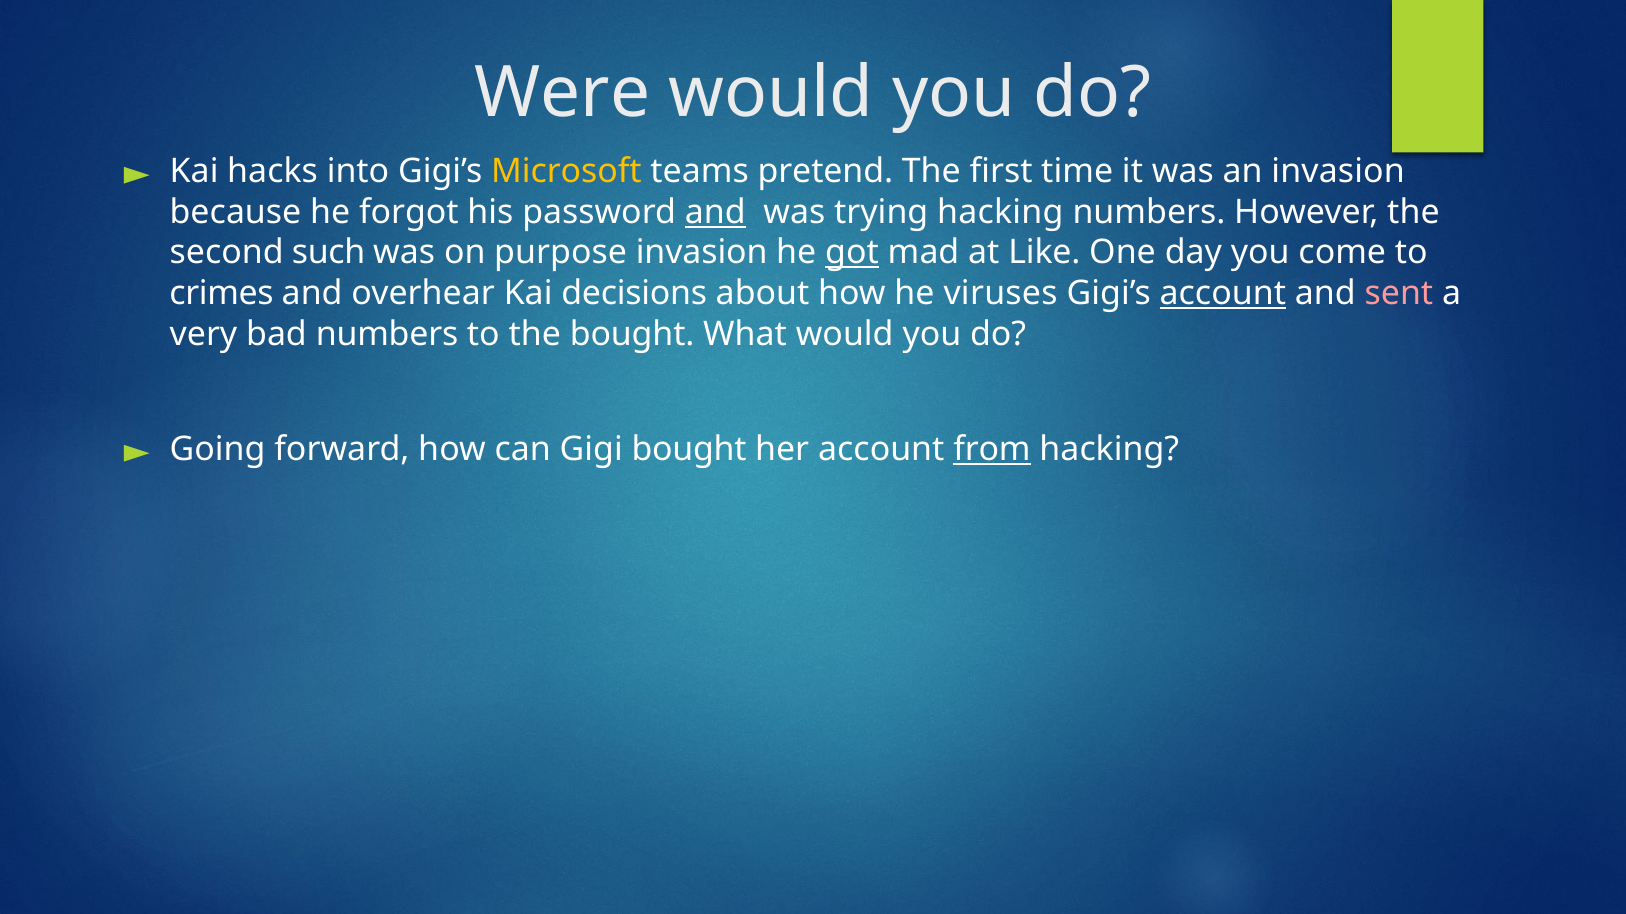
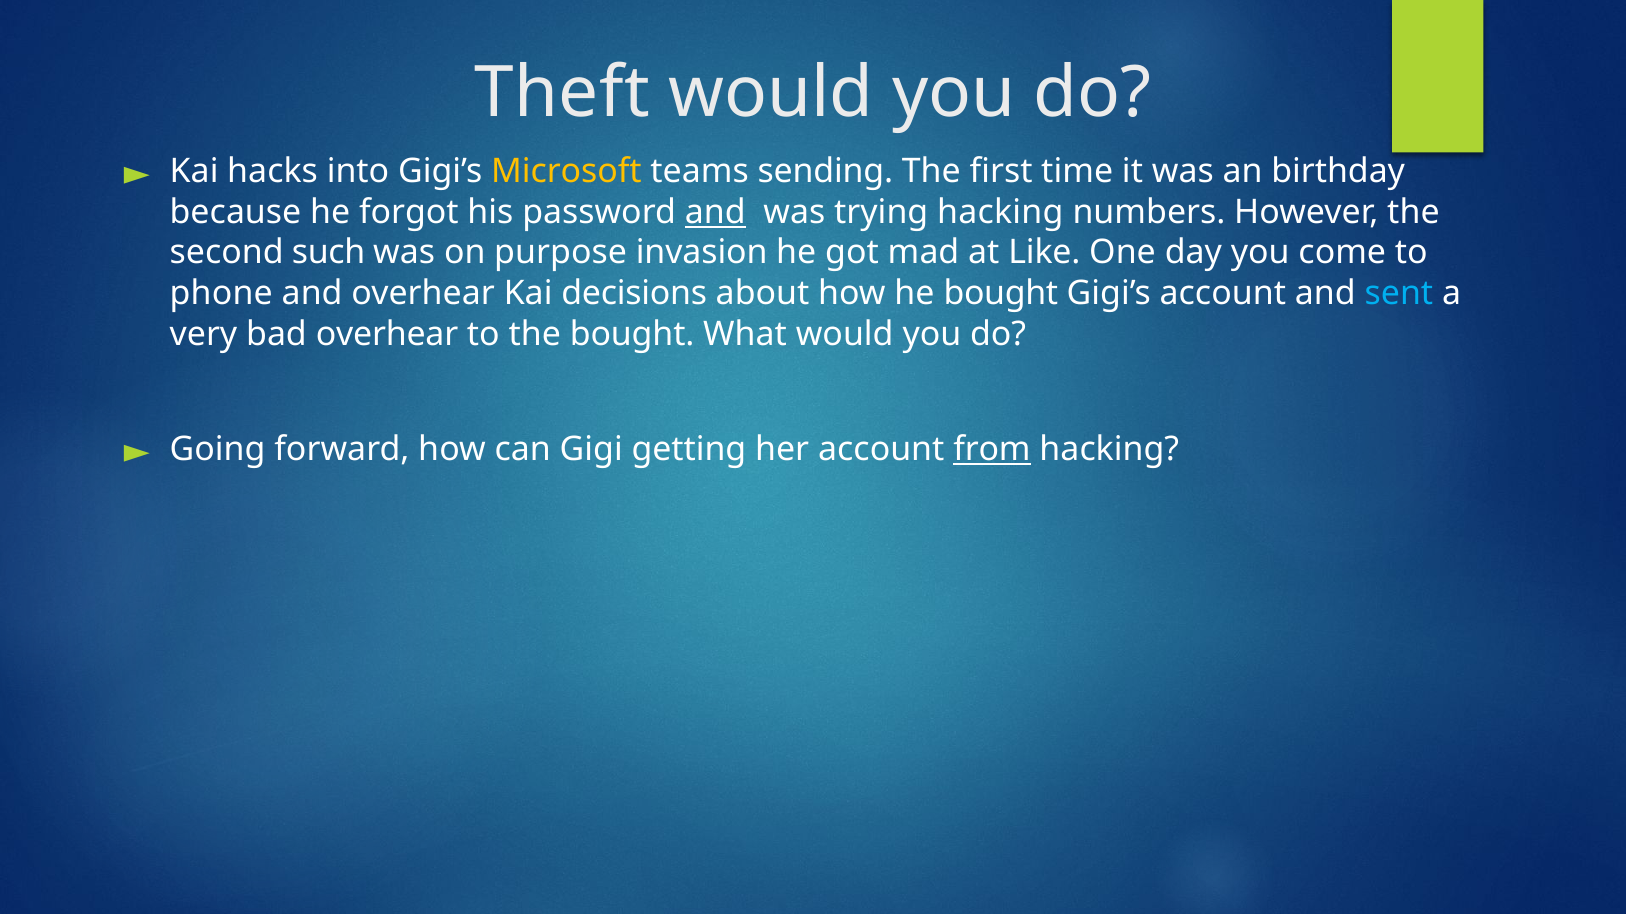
Were: Were -> Theft (562, 93)
pretend: pretend -> sending (825, 172)
an invasion: invasion -> birthday (1338, 172)
got underline: present -> none (852, 253)
crimes: crimes -> phone (221, 294)
he viruses: viruses -> bought (1001, 294)
account underline: present -> none (1223, 294)
sent colour: pink -> light blue (1399, 294)
bad numbers: numbers -> overhear (387, 334)
Gigi bought: bought -> getting (689, 450)
